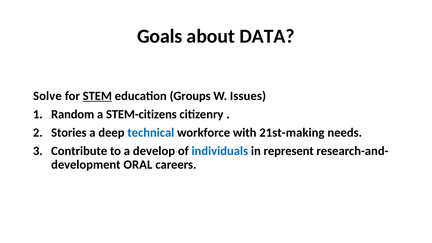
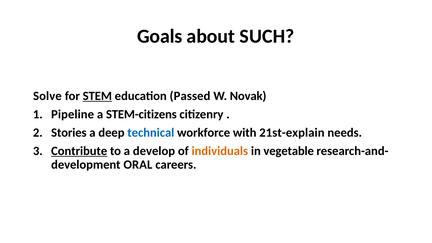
DATA: DATA -> SUCH (267, 36)
Groups: Groups -> Passed (190, 96)
Issues: Issues -> Novak (248, 96)
Random: Random -> Pipeline (73, 114)
21st-making: 21st-making -> 21st-explain (292, 133)
Contribute underline: none -> present (79, 151)
individuals colour: blue -> orange (220, 151)
represent: represent -> vegetable (289, 151)
